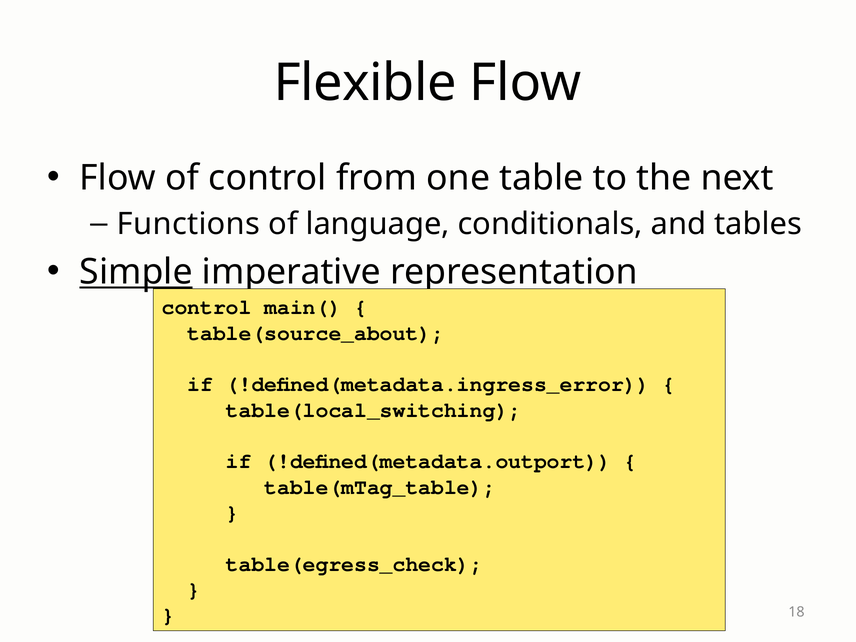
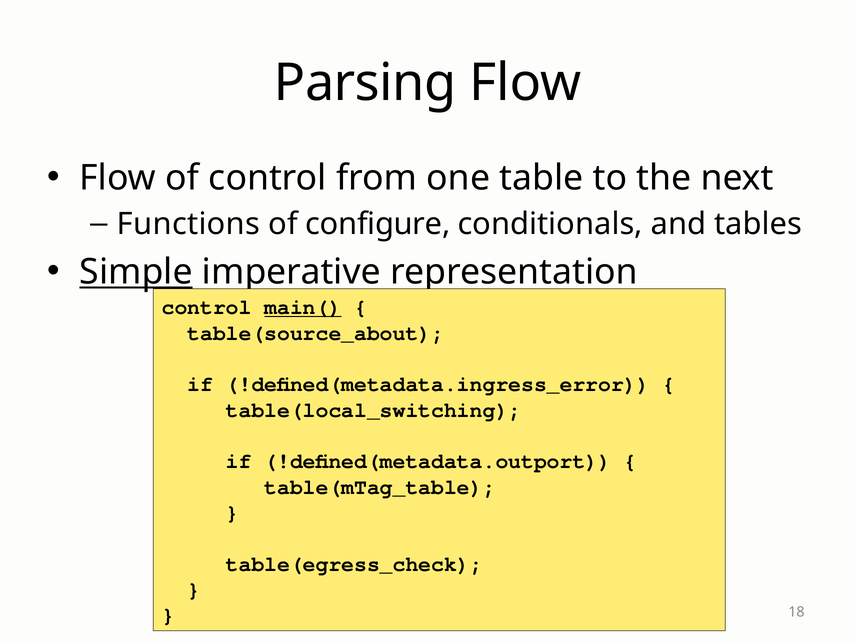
Flexible: Flexible -> Parsing (365, 83)
language: language -> configure (378, 224)
main( underline: none -> present (303, 307)
